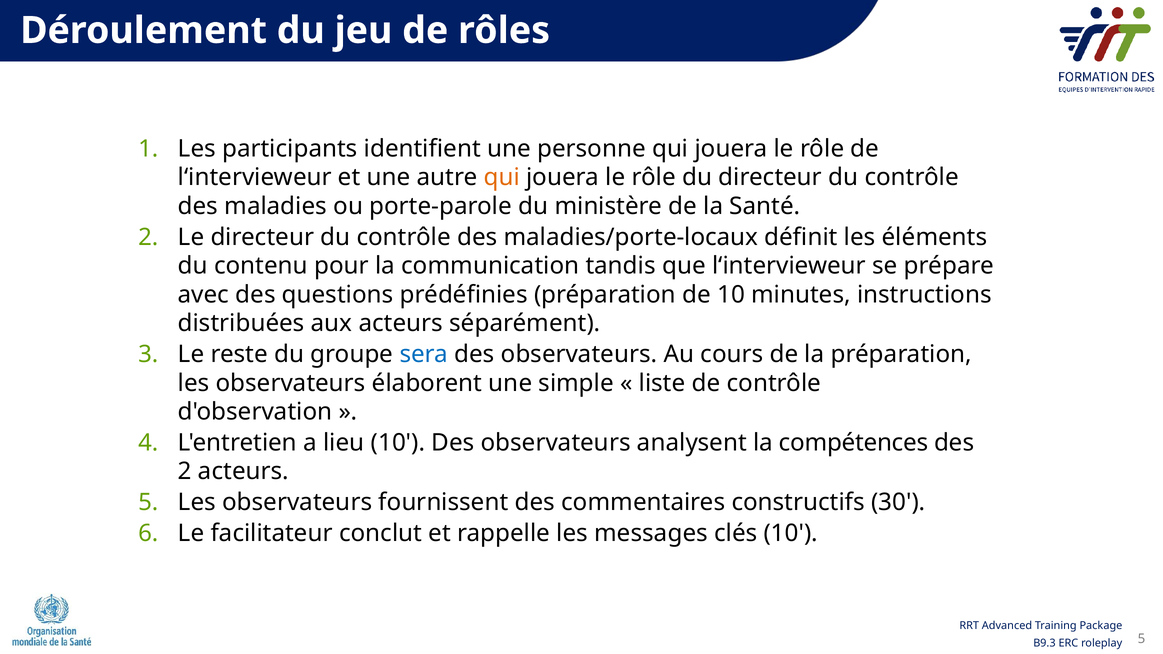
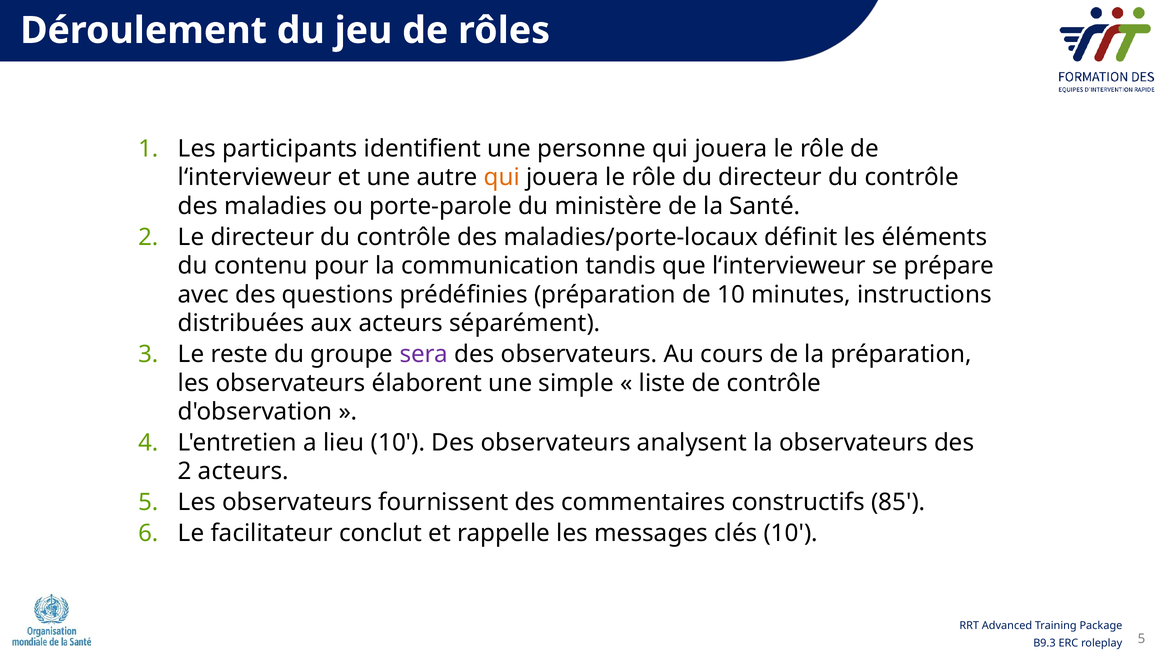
sera colour: blue -> purple (424, 354)
la compétences: compétences -> observateurs (854, 443)
30: 30 -> 85 (898, 503)
